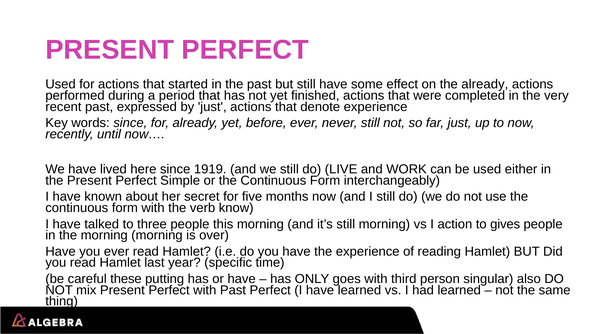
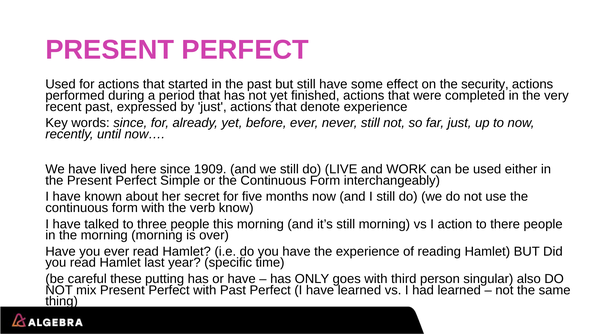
the already: already -> security (485, 85)
1919: 1919 -> 1909 (210, 170)
gives: gives -> there (505, 225)
